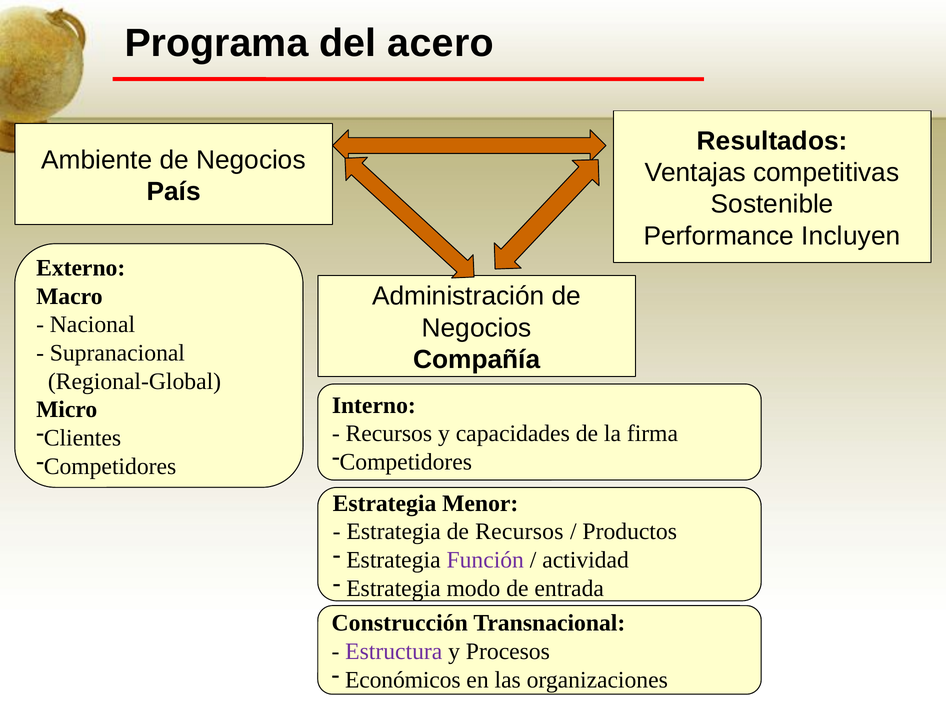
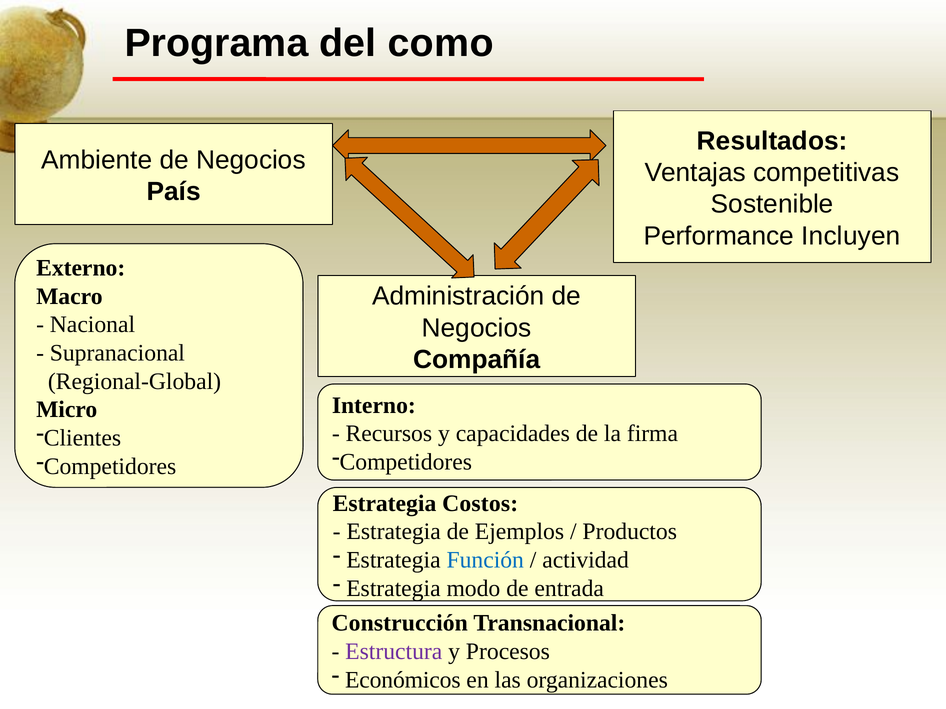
acero: acero -> como (441, 43)
Menor: Menor -> Costos (480, 504)
de Recursos: Recursos -> Ejemplos (519, 532)
Función colour: purple -> blue (485, 560)
